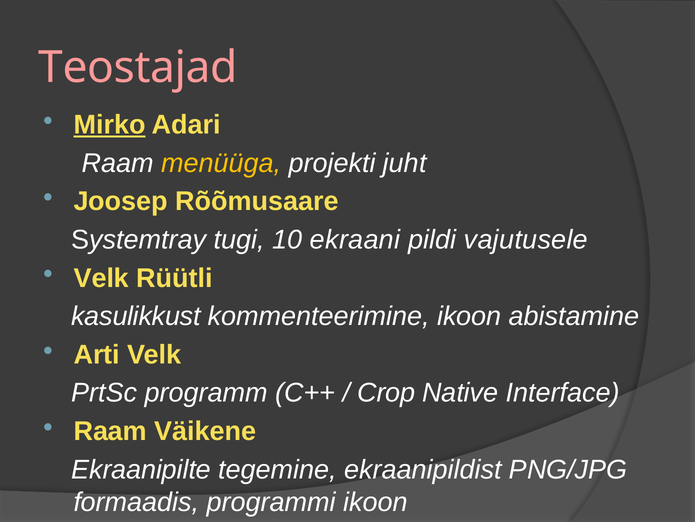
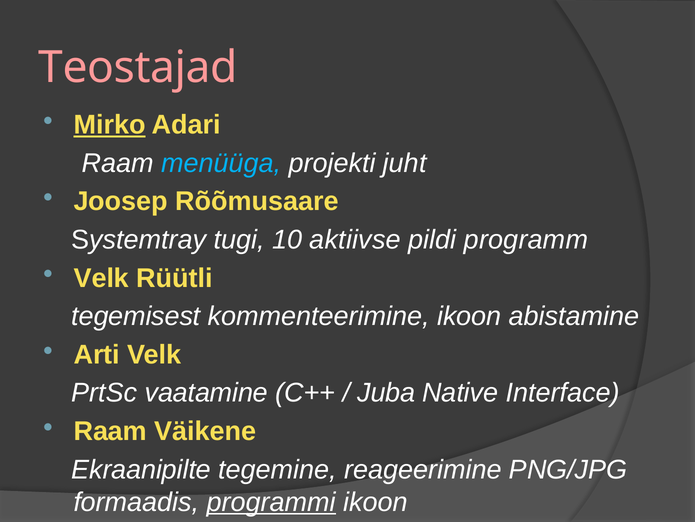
menüüga colour: yellow -> light blue (221, 163)
ekraani: ekraani -> aktiivse (355, 239)
vajutusele: vajutusele -> programm (526, 239)
kasulikkust: kasulikkust -> tegemisest (136, 316)
programm: programm -> vaatamine (206, 392)
Crop: Crop -> Juba (386, 392)
ekraanipildist: ekraanipildist -> reageerimine (423, 469)
programmi underline: none -> present (271, 501)
